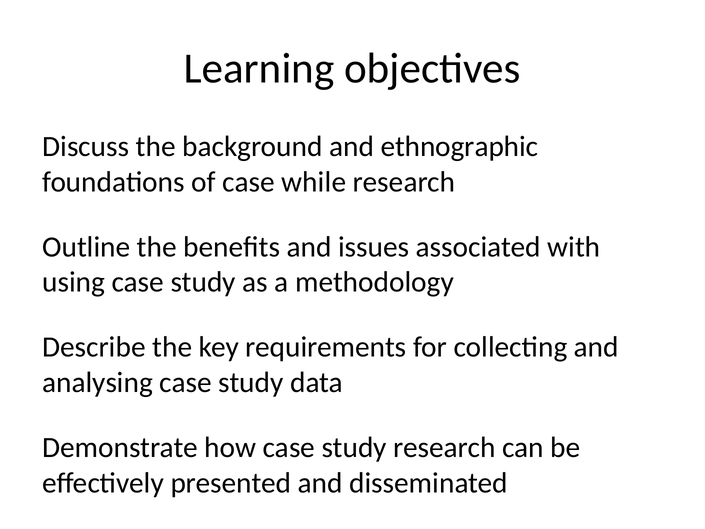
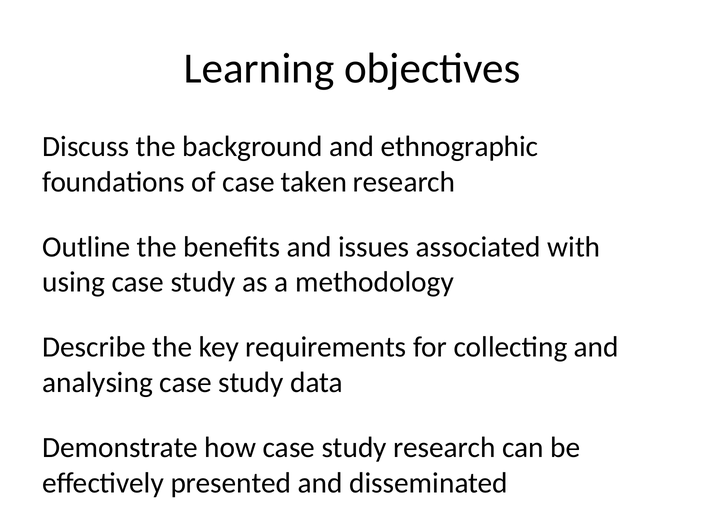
while: while -> taken (314, 182)
